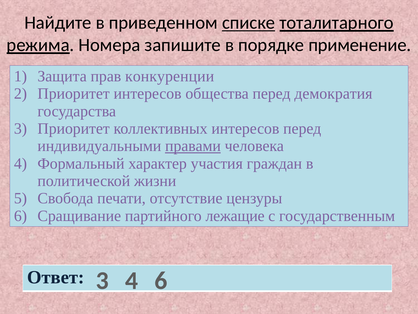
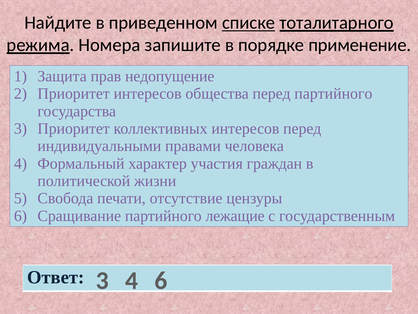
конкуренции: конкуренции -> недопущение (170, 76)
перед демократия: демократия -> партийного (333, 94)
правами underline: present -> none (193, 146)
